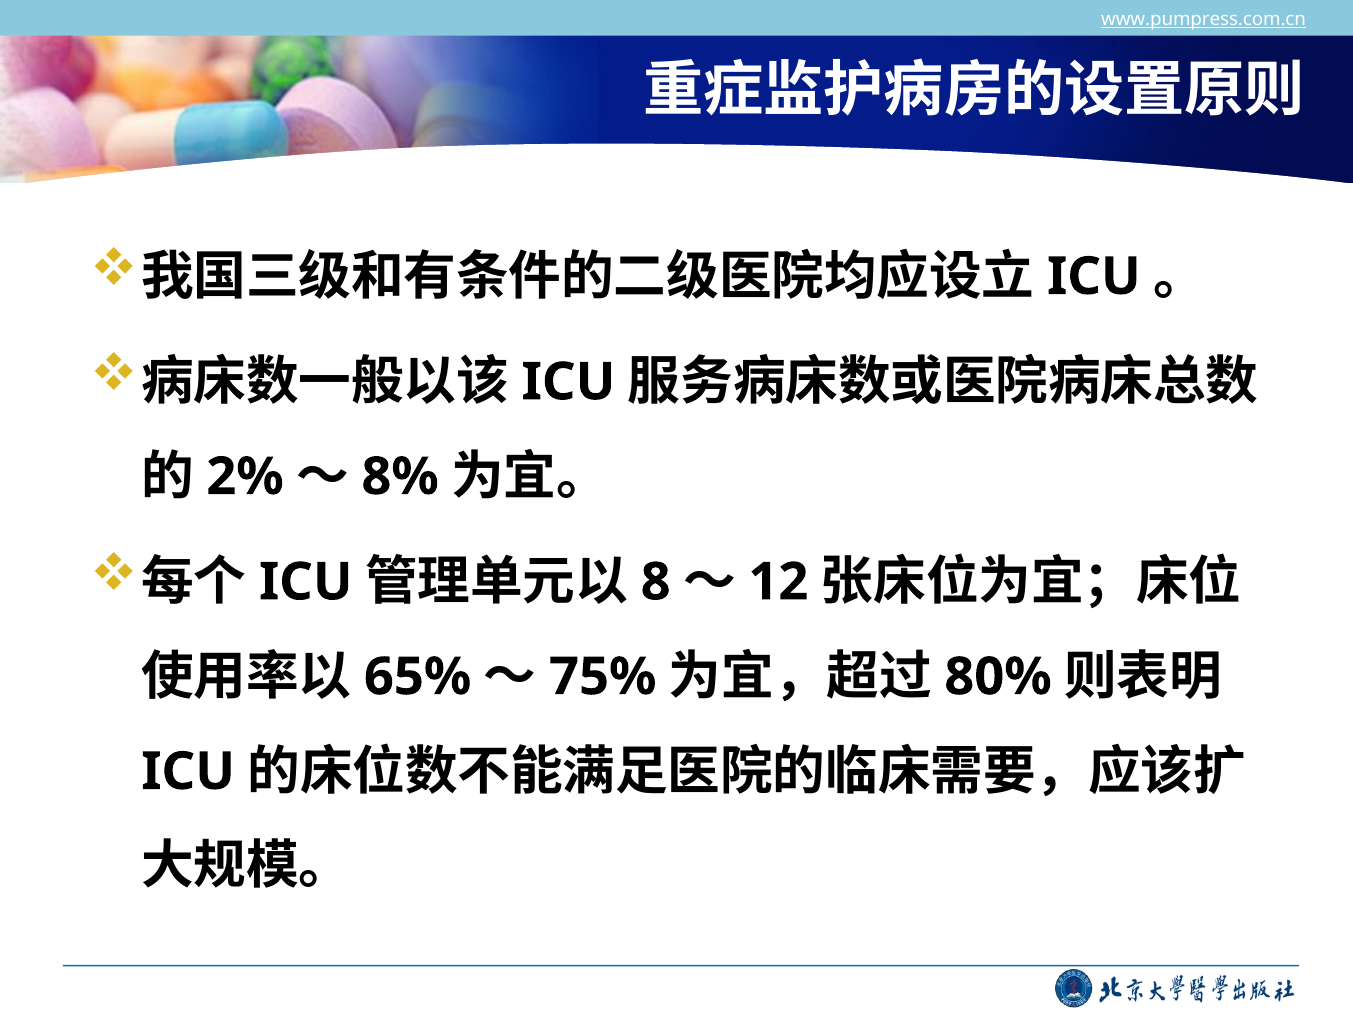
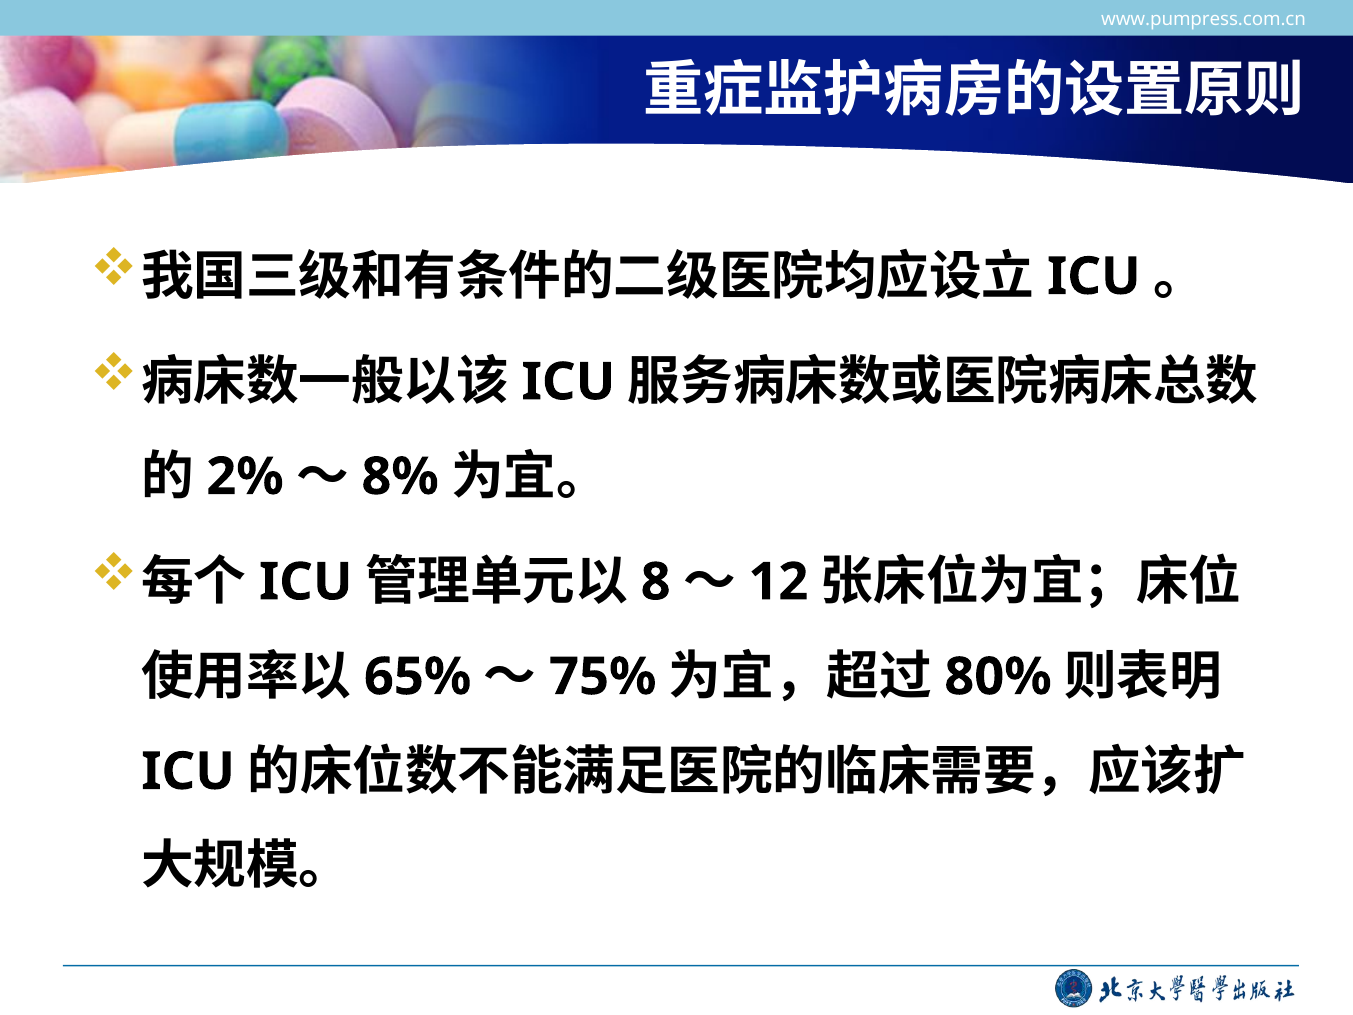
www.pumpress.com.cn underline: present -> none (1204, 19)
